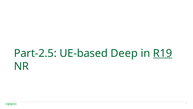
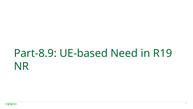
Part-2.5: Part-2.5 -> Part-8.9 (35, 53)
Deep: Deep -> Need (124, 53)
R19 underline: present -> none (163, 53)
